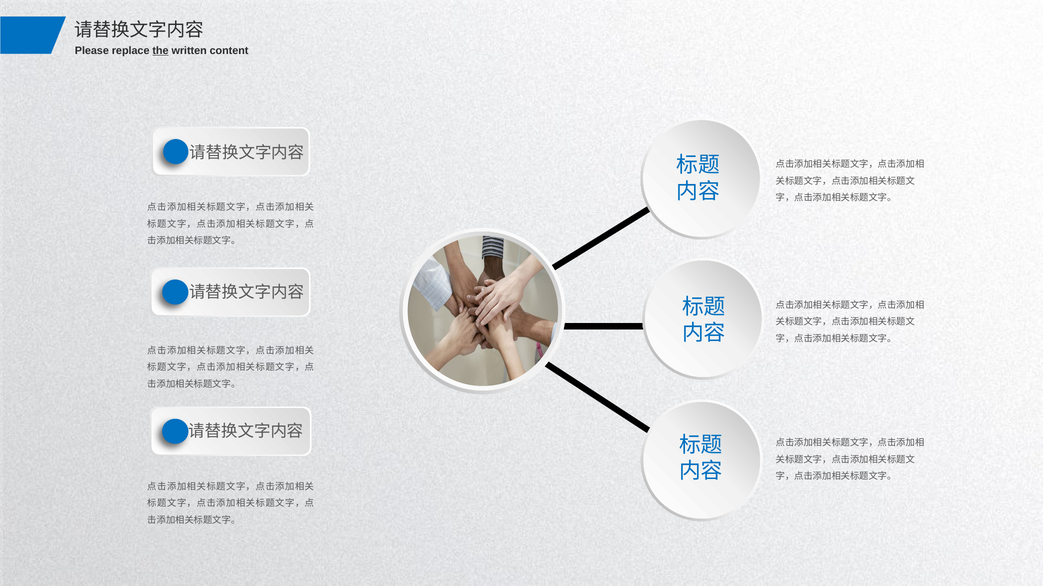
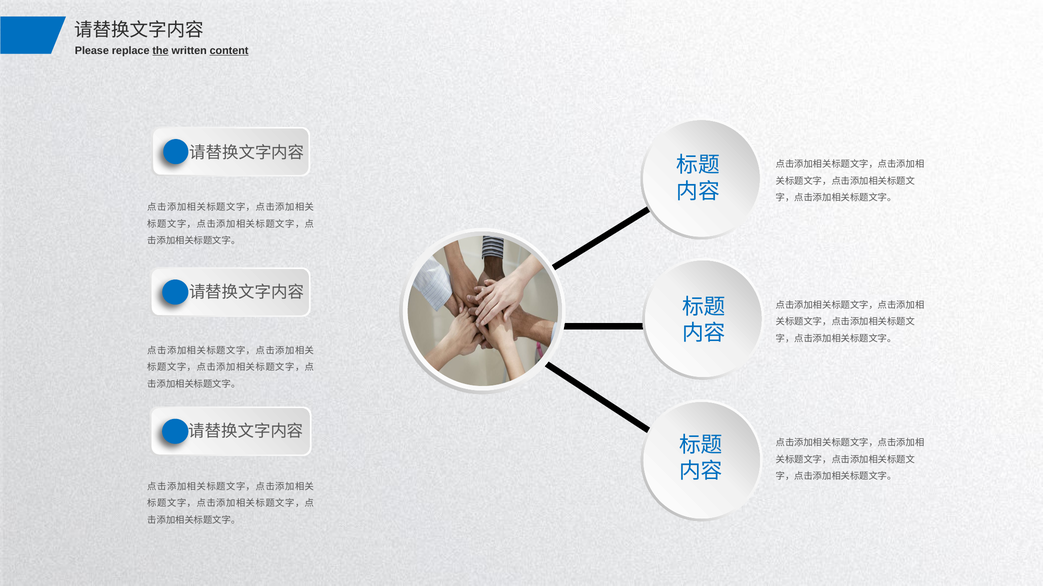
content underline: none -> present (229, 51)
